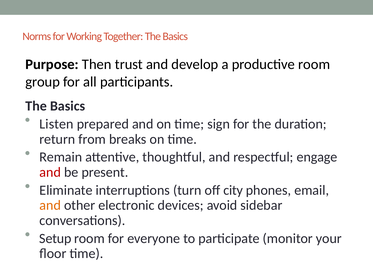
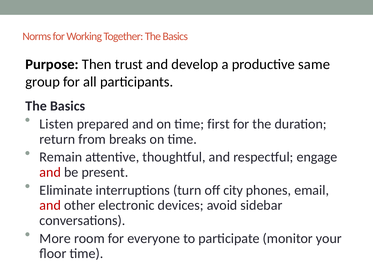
productive room: room -> same (314, 64)
sign: sign -> first (219, 124)
and colour: orange -> red (50, 205)
Setup: Setup -> More (55, 238)
